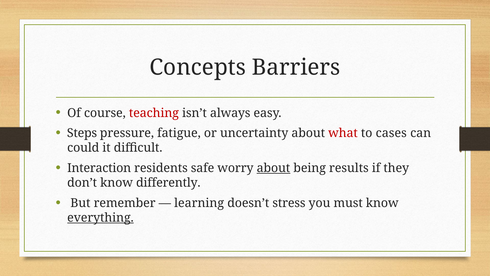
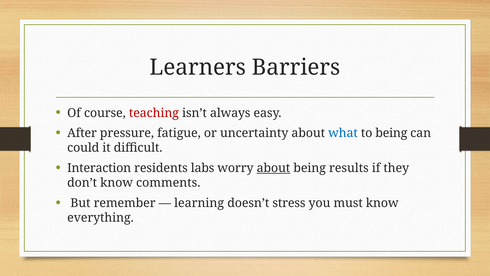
Concepts: Concepts -> Learners (198, 67)
Steps: Steps -> After (82, 133)
what colour: red -> blue (343, 133)
to cases: cases -> being (391, 133)
safe: safe -> labs (203, 168)
differently: differently -> comments (168, 183)
everything underline: present -> none (100, 218)
